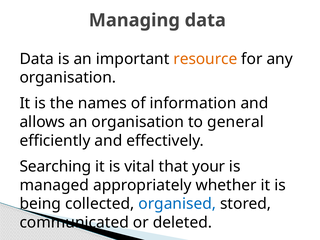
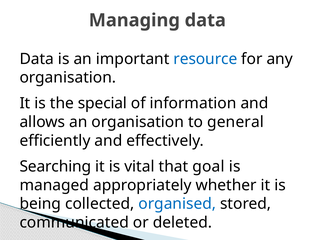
resource colour: orange -> blue (205, 59)
names: names -> special (102, 103)
your: your -> goal (209, 166)
